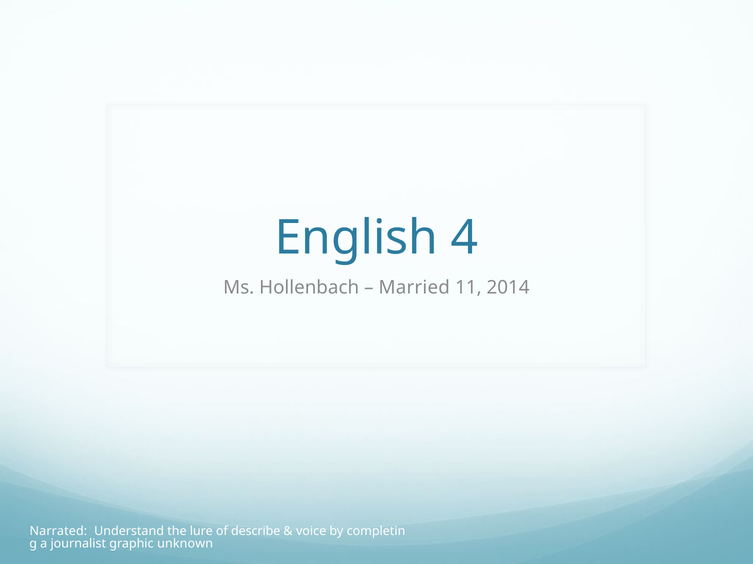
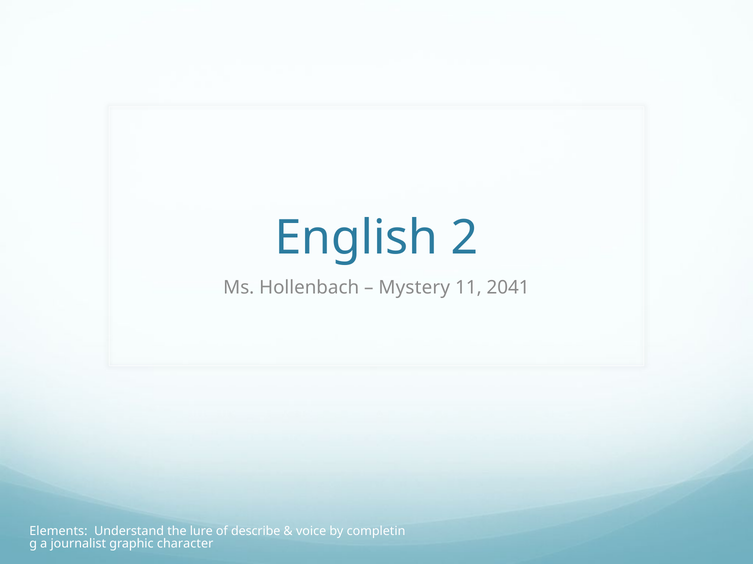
4: 4 -> 2 (464, 238)
Married: Married -> Mystery (414, 288)
2014: 2014 -> 2041 (508, 288)
Narrated: Narrated -> Elements (58, 532)
unknown: unknown -> character (185, 544)
